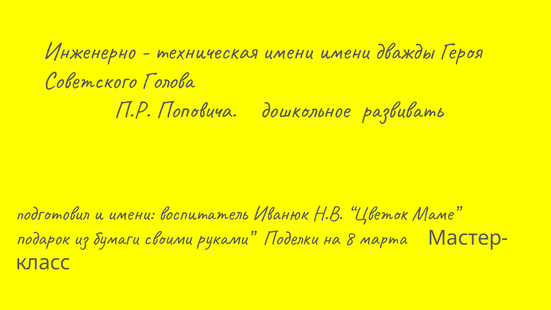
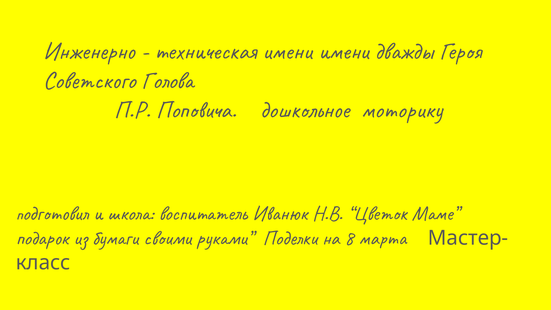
развивать: развивать -> моторику (402, 110)
и имени: имени -> школа (131, 213)
